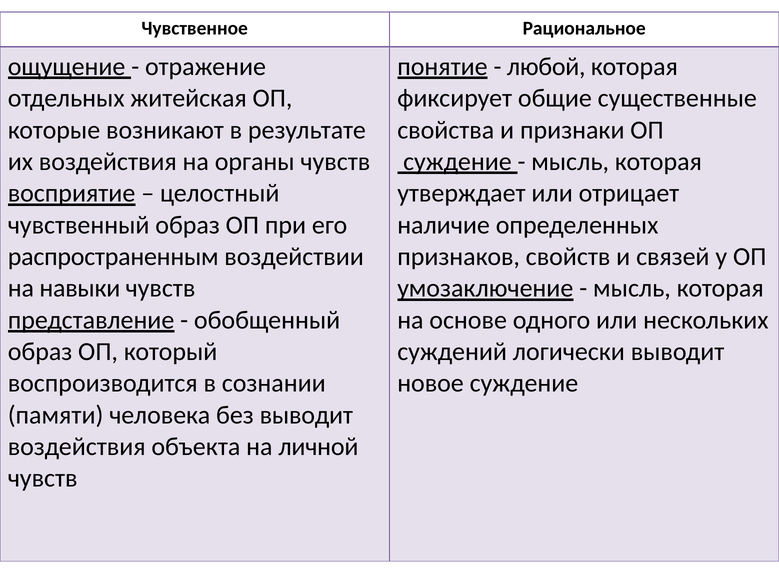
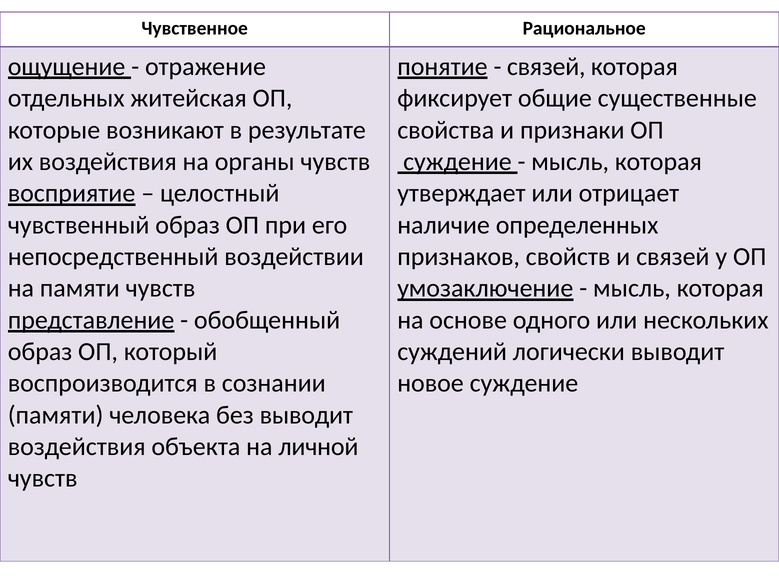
любой: любой -> связей (546, 67)
распространенным: распространенным -> непосредственный (113, 257)
на навыки: навыки -> памяти (80, 288)
